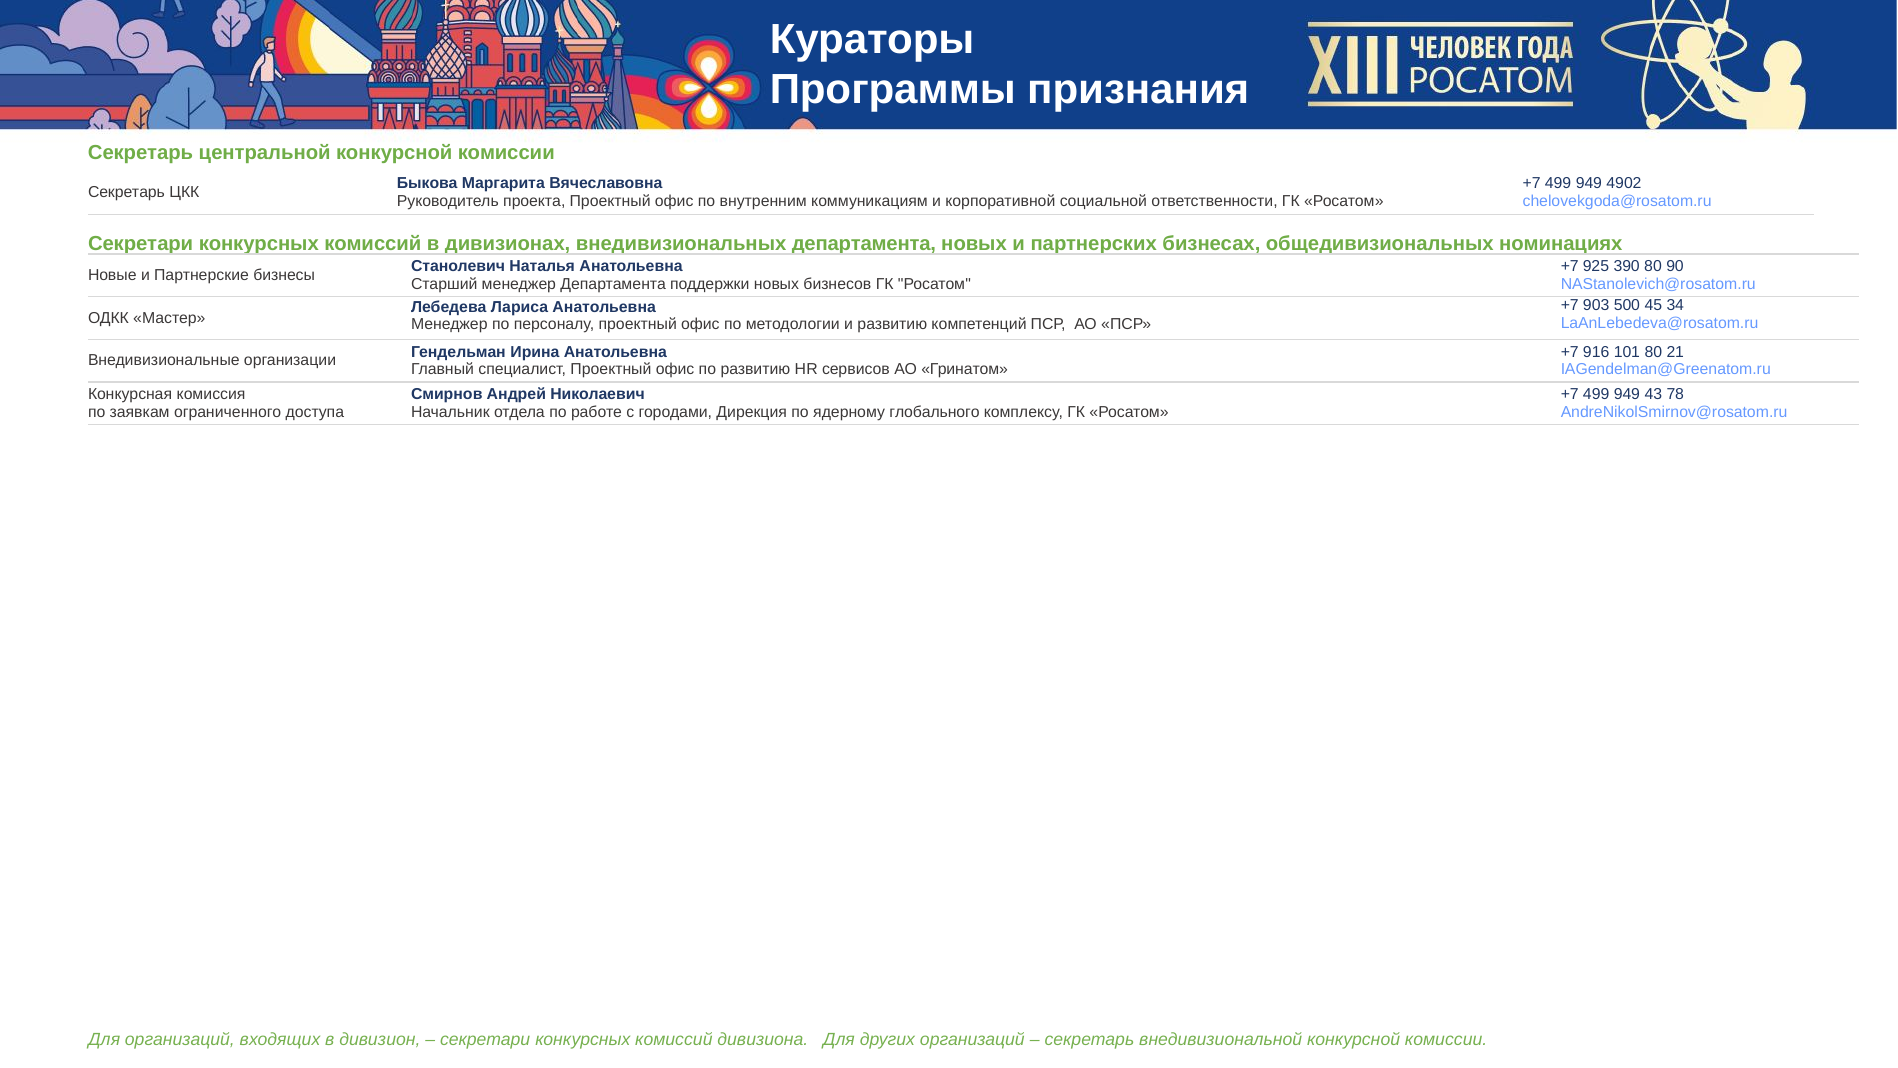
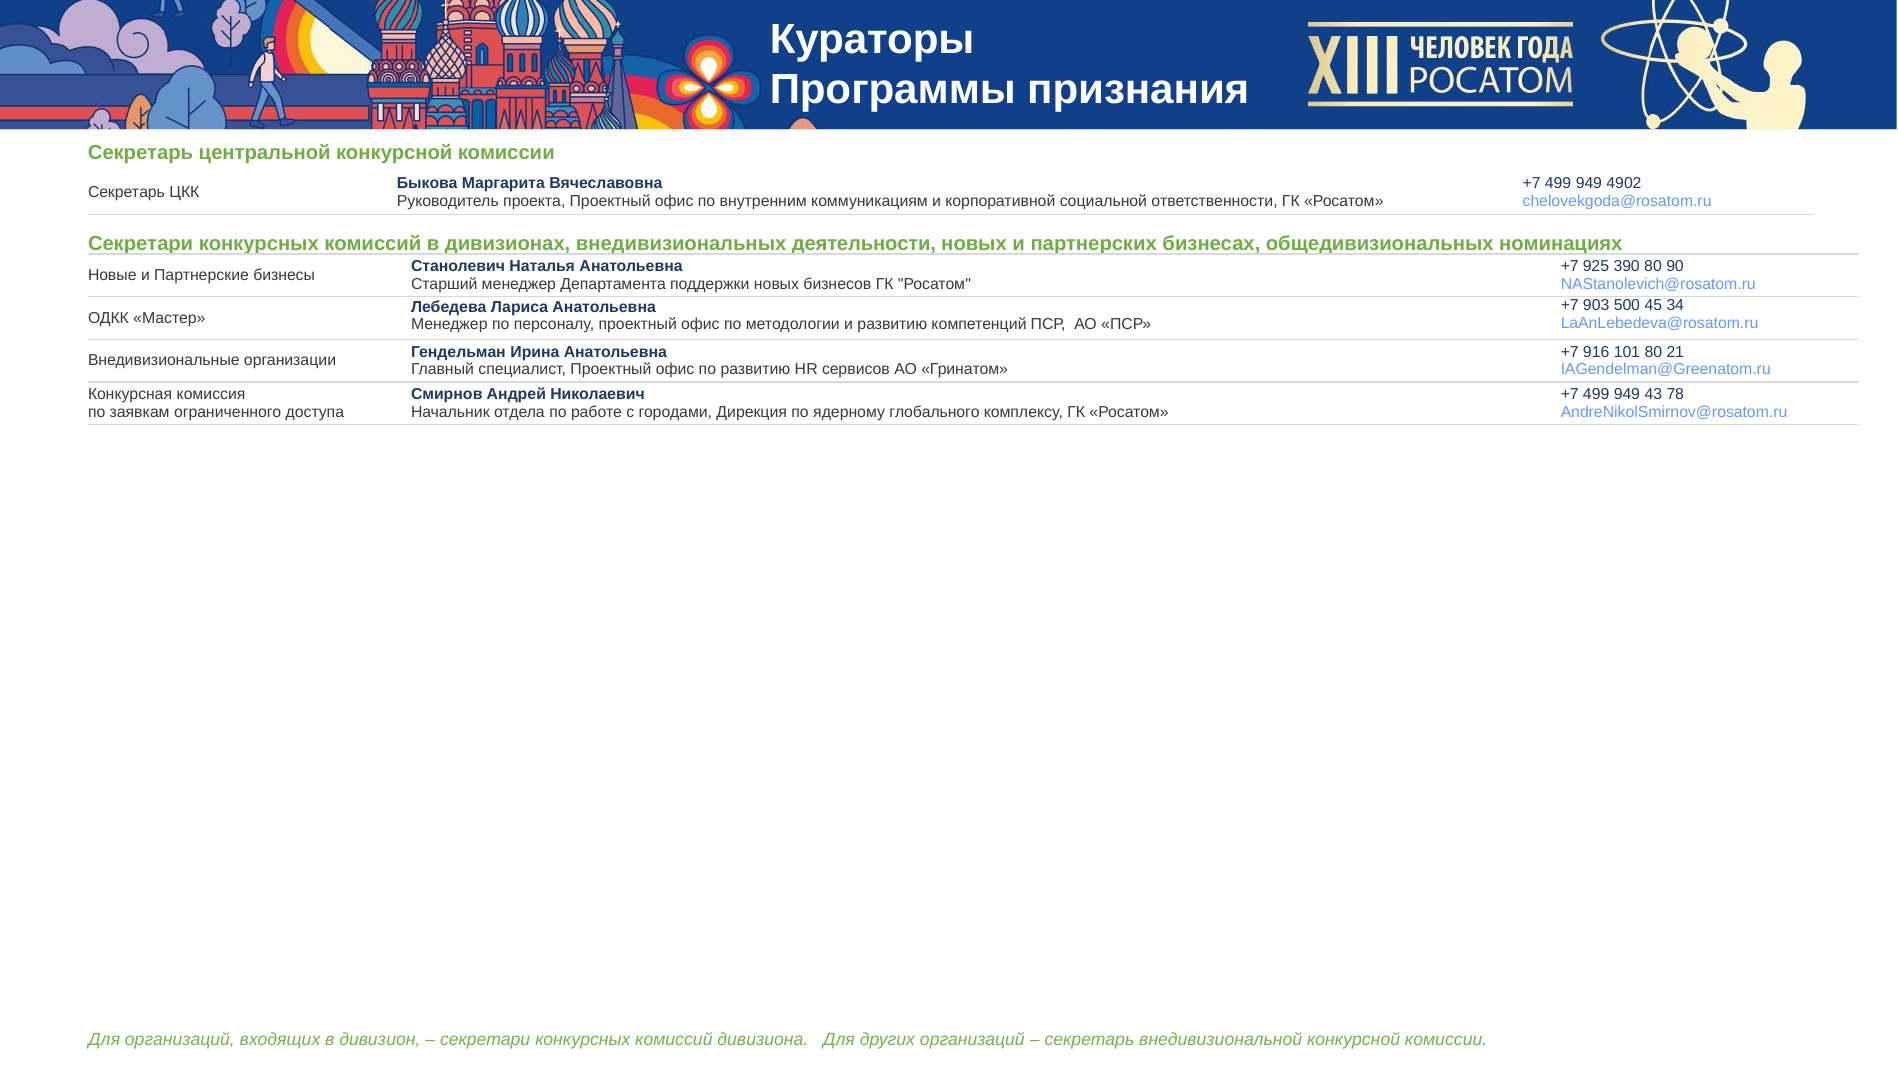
внедивизиональных департамента: департамента -> деятельности (864, 244)
